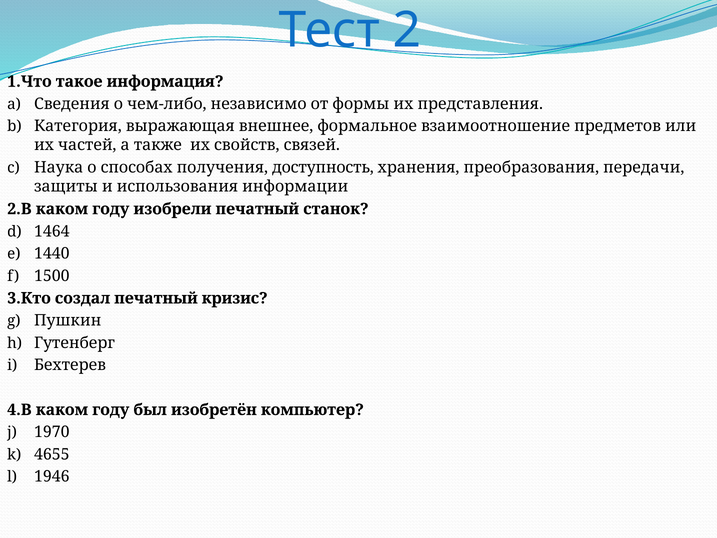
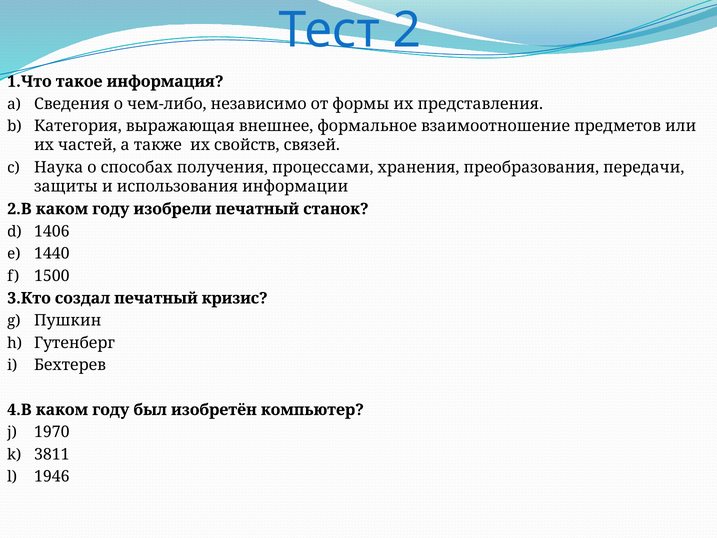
доступность: доступность -> процессами (323, 167)
1464: 1464 -> 1406 (52, 231)
4655: 4655 -> 3811 (52, 454)
